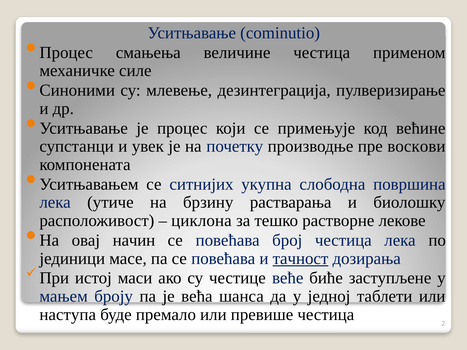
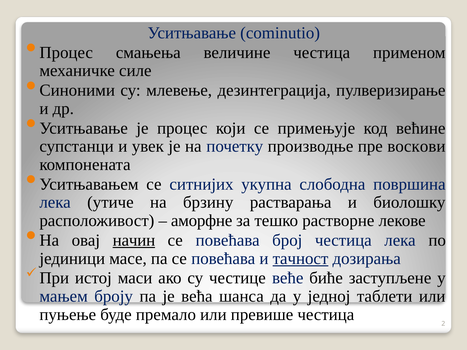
циклона: циклона -> аморфне (202, 221)
начин underline: none -> present (134, 240)
наступа: наступа -> пуњење (68, 315)
